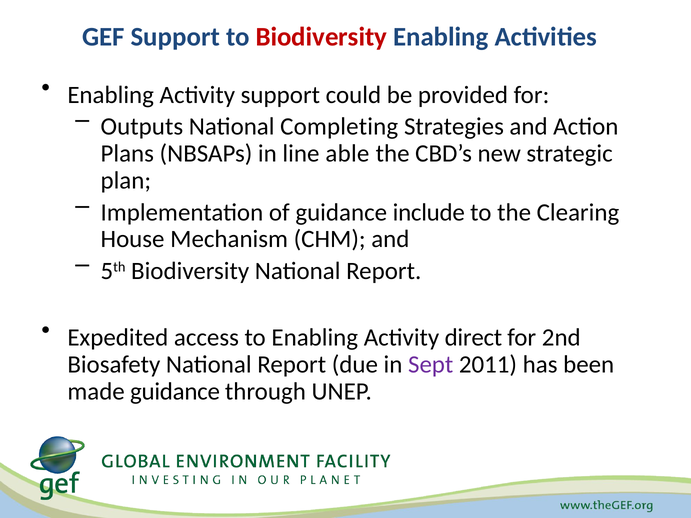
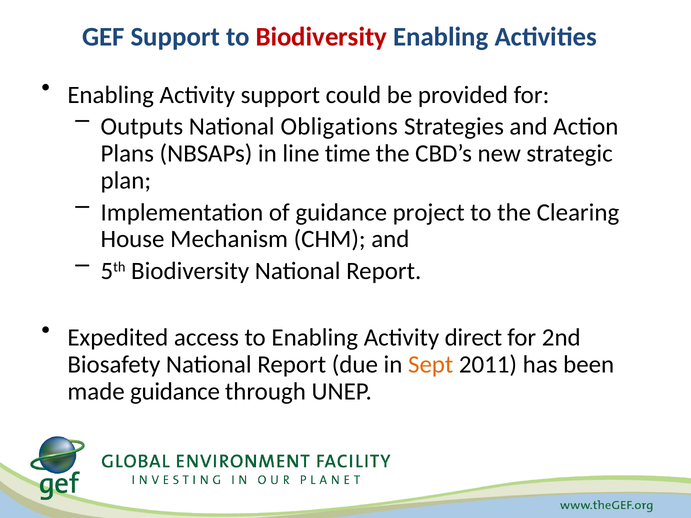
Completing: Completing -> Obligations (339, 127)
able: able -> time (348, 154)
include: include -> project (429, 212)
Sept colour: purple -> orange (431, 365)
